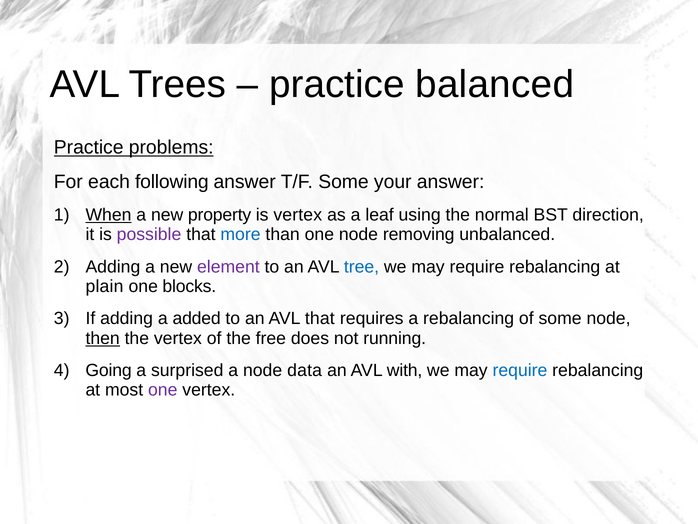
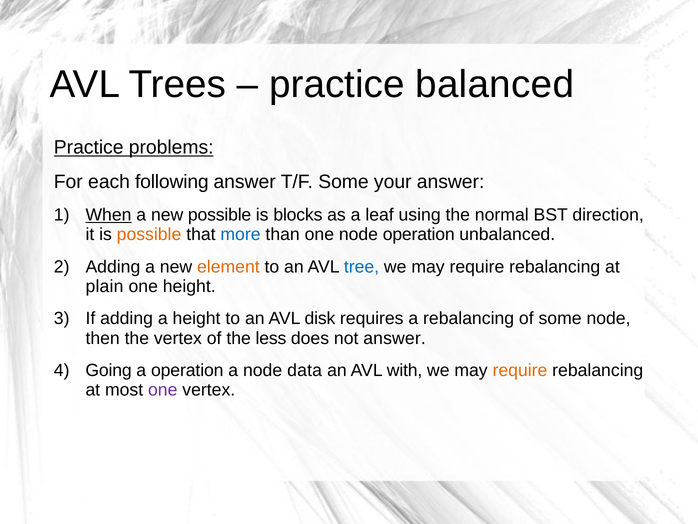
new property: property -> possible (220, 215)
is vertex: vertex -> blocks (298, 215)
possible colour: purple -> orange (149, 234)
node removing: removing -> operation (419, 234)
element colour: purple -> orange (228, 266)
one blocks: blocks -> height (189, 286)
a added: added -> height (197, 318)
AVL that: that -> disk (320, 318)
then underline: present -> none (103, 338)
free: free -> less (271, 338)
not running: running -> answer (395, 338)
a surprised: surprised -> operation (187, 370)
require colour: blue -> orange (520, 370)
